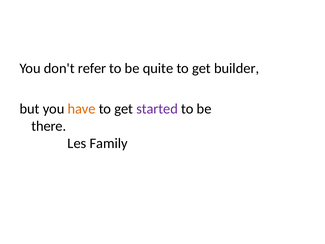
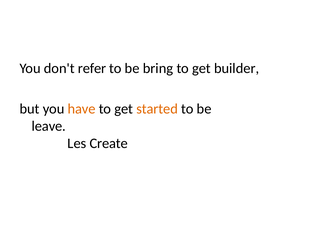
quite: quite -> bring (158, 68)
started colour: purple -> orange (157, 109)
there: there -> leave (49, 126)
Family: Family -> Create (109, 143)
